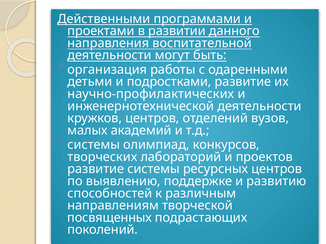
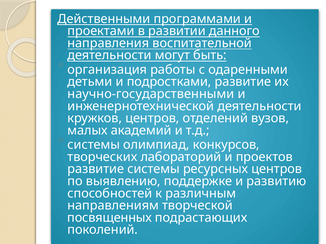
научно-профилактических: научно-профилактических -> научно-государственными (151, 94)
